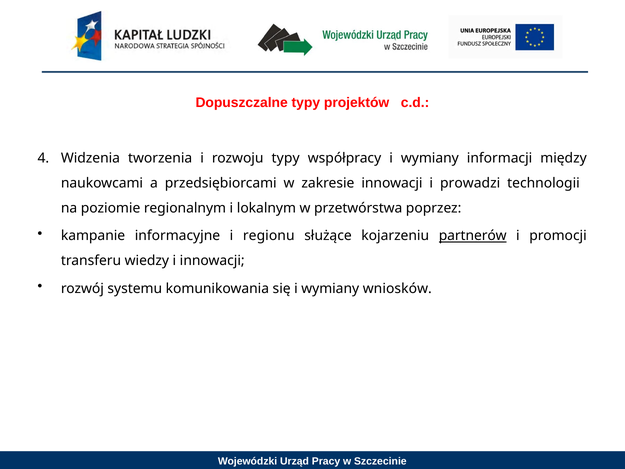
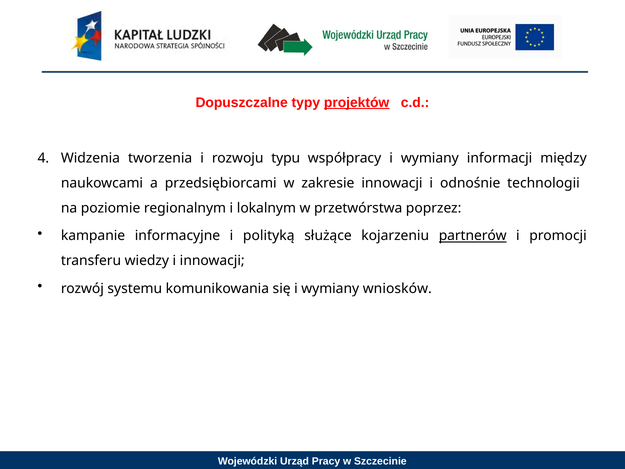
projektów underline: none -> present (357, 103)
rozwoju typy: typy -> typu (286, 158)
prowadzi: prowadzi -> odnośnie (470, 183)
regionu: regionu -> polityką (269, 236)
